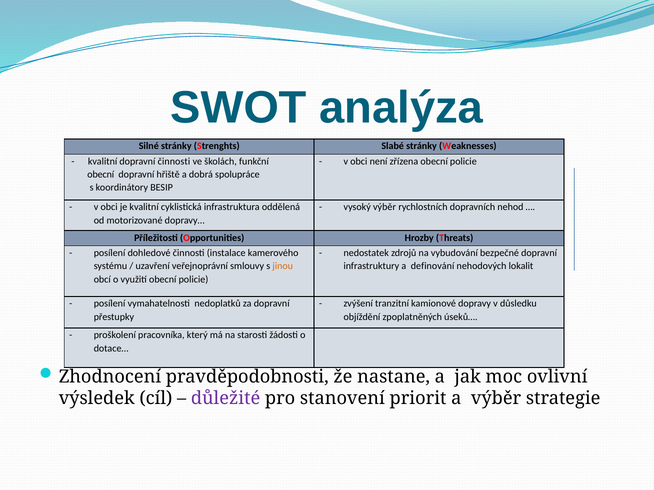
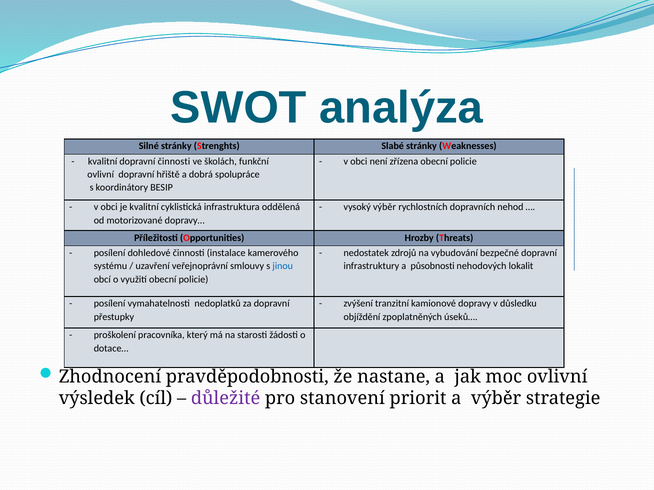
obecní: obecní -> ovlivní (101, 175)
jinou colour: orange -> blue (283, 266)
definování: definování -> působnosti (433, 266)
